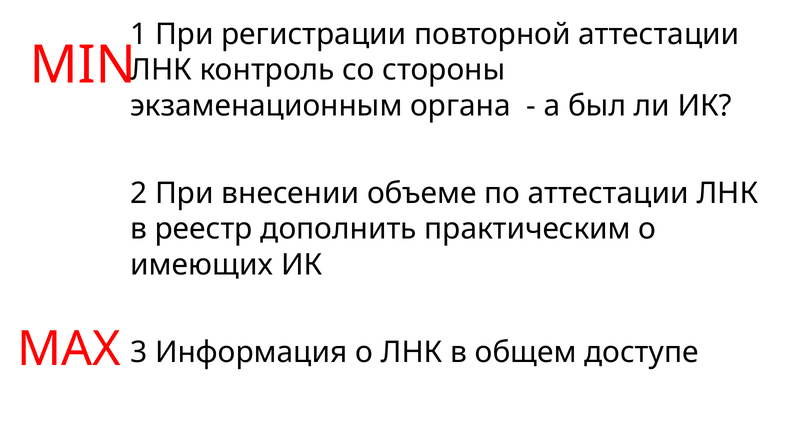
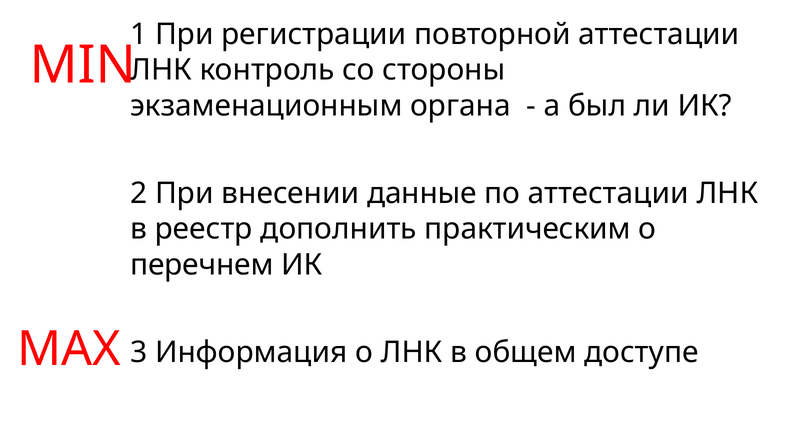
объеме: объеме -> данные (422, 193)
имеющих: имеющих -> перечнем (202, 265)
